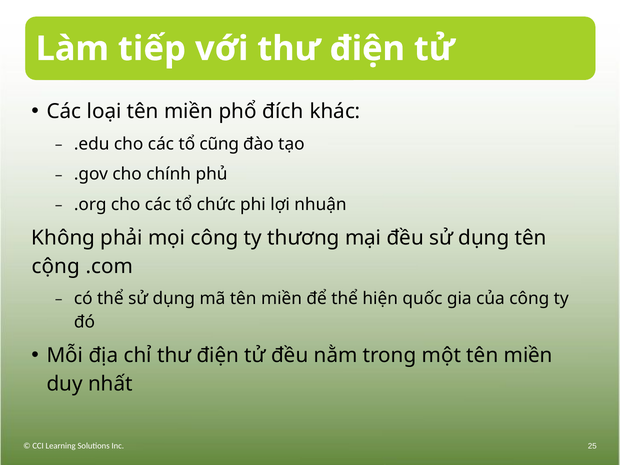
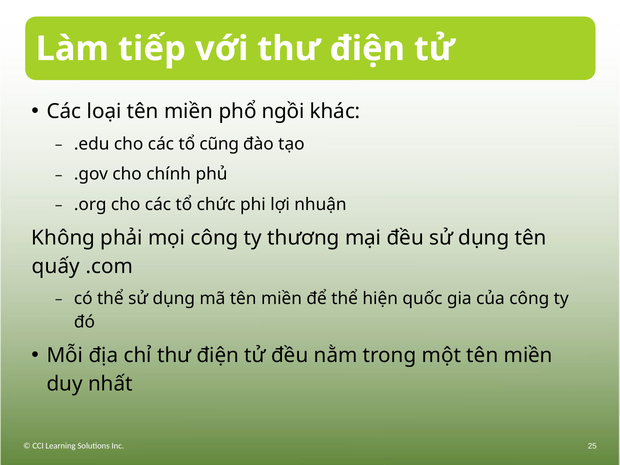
đích: đích -> ngồi (283, 112)
cộng: cộng -> quấy (56, 266)
